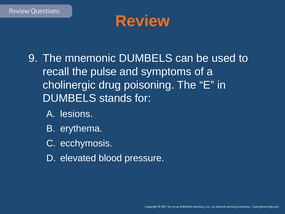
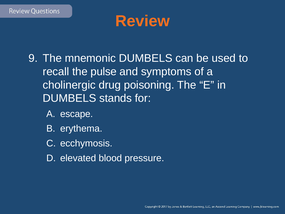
lesions: lesions -> escape (77, 114)
